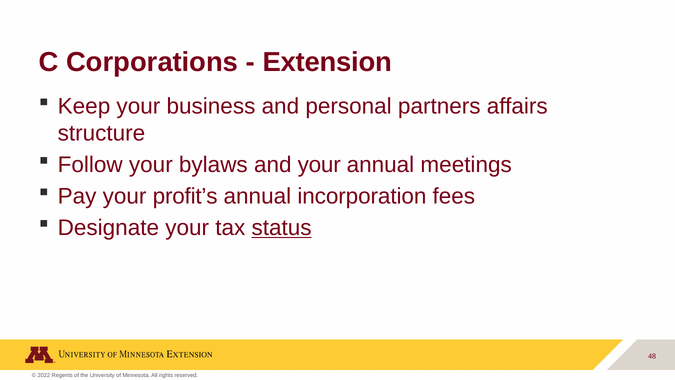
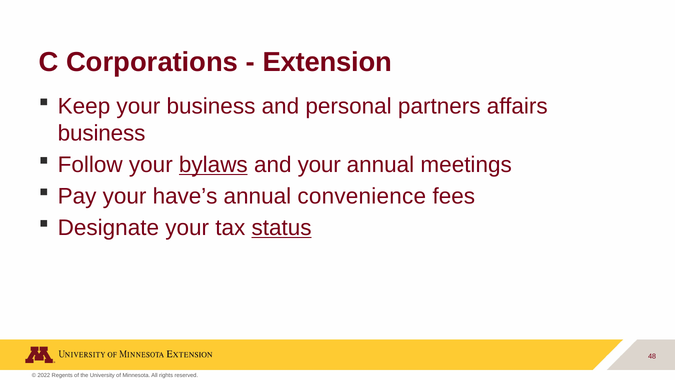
structure: structure -> business (102, 133)
bylaws underline: none -> present (213, 165)
profit’s: profit’s -> have’s (185, 196)
incorporation: incorporation -> convenience (362, 196)
